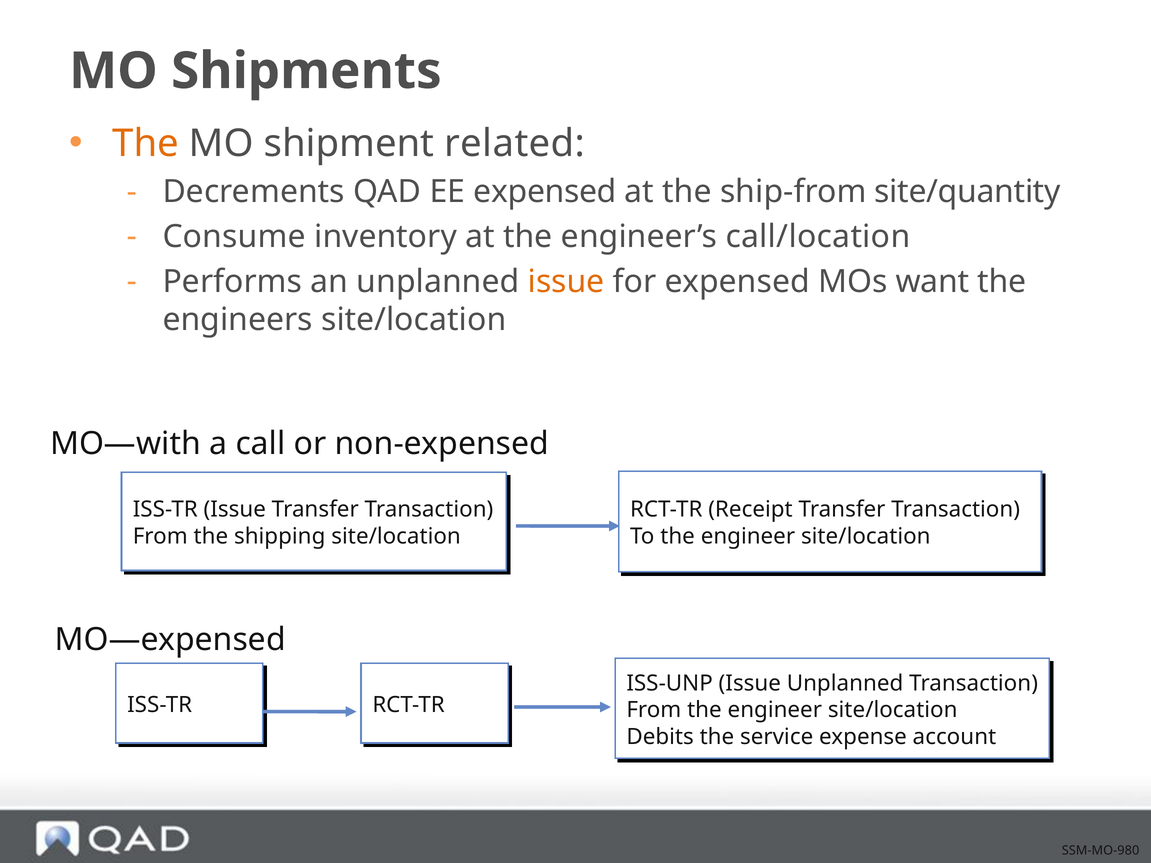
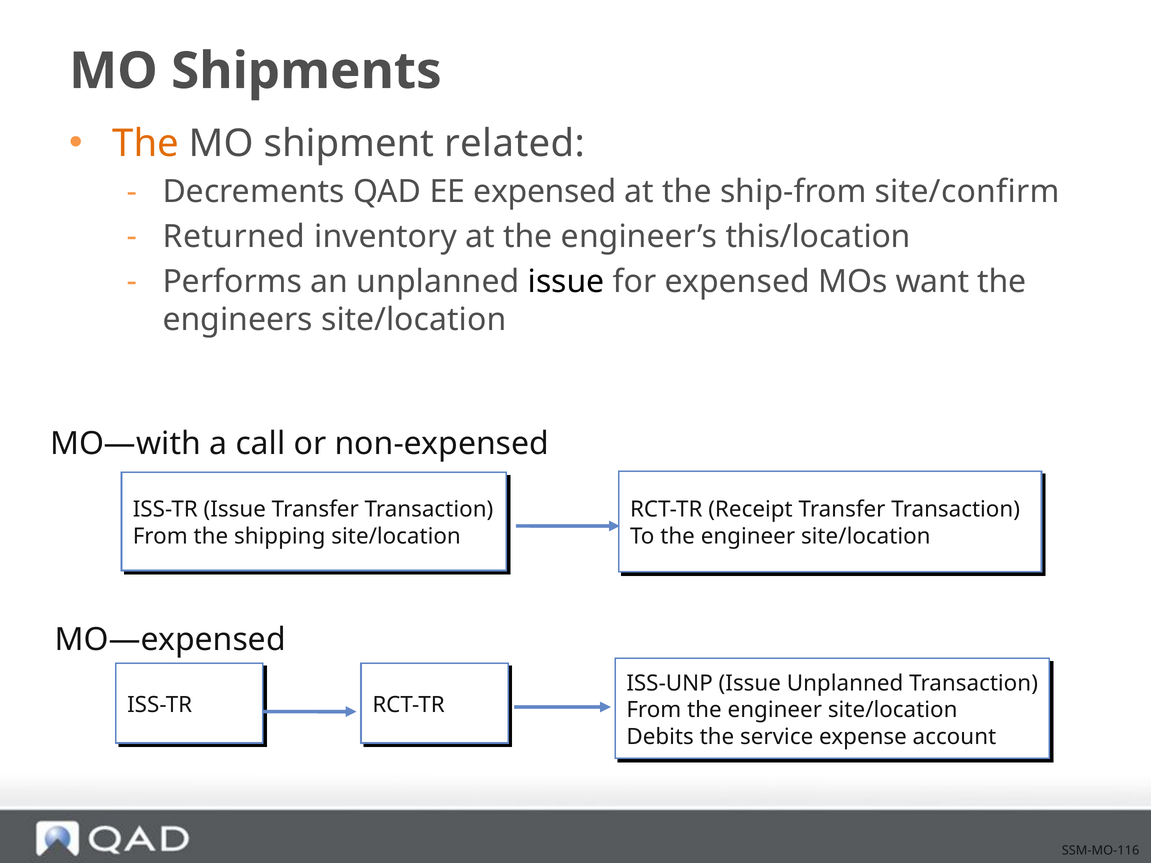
site/quantity: site/quantity -> site/confirm (967, 192)
Consume: Consume -> Returned (234, 237)
call/location: call/location -> this/location (818, 237)
issue colour: orange -> black (566, 282)
SSM-MO-980: SSM-MO-980 -> SSM-MO-116 (1101, 851)
